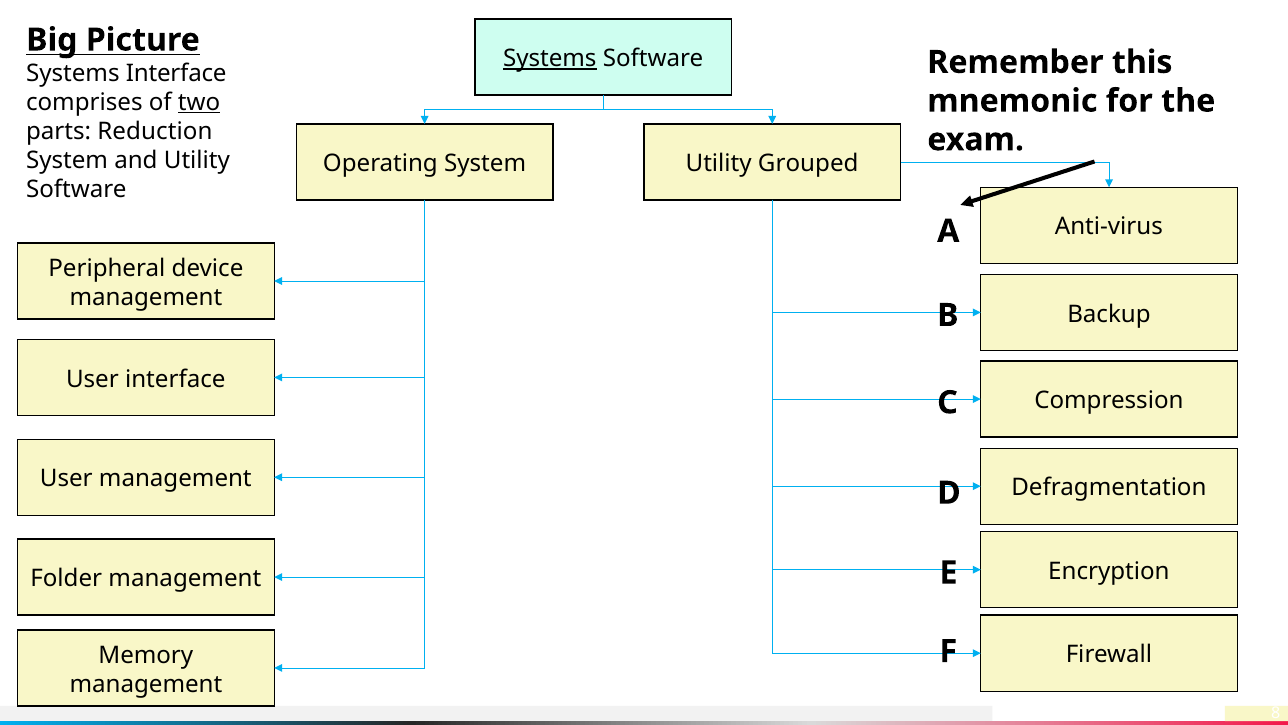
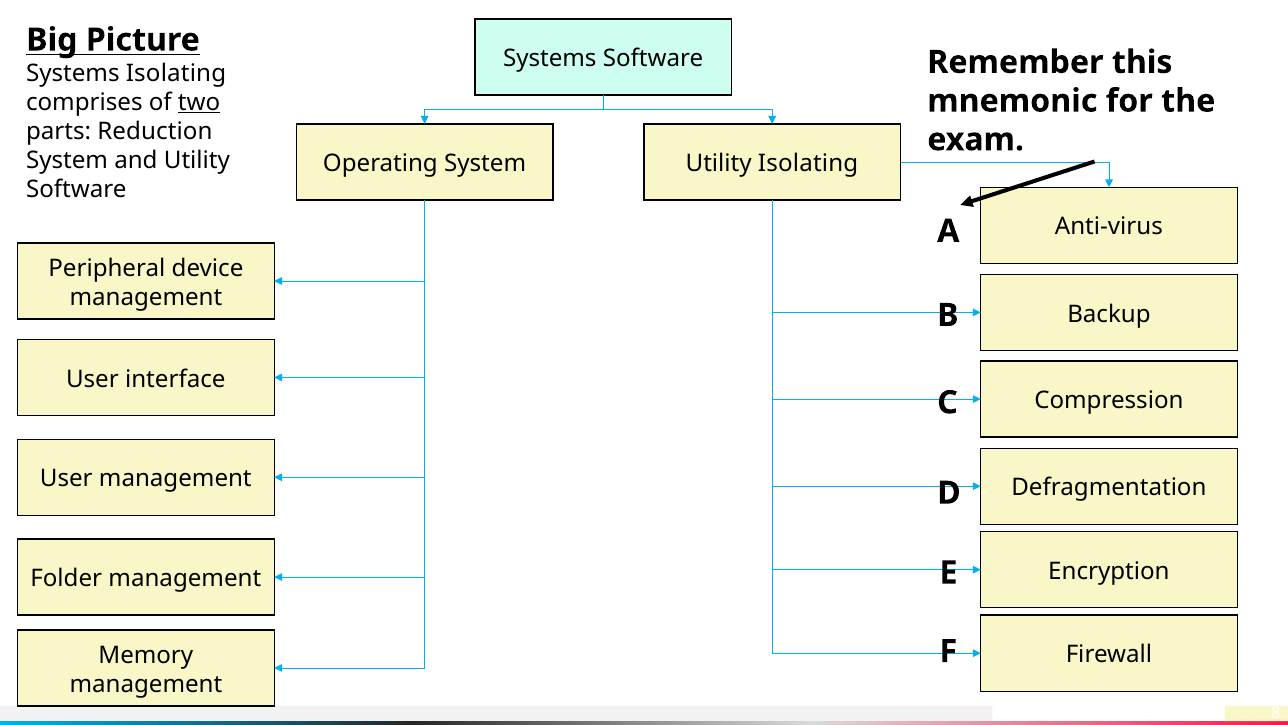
Systems underline: present -> none (550, 59)
Systems Interface: Interface -> Isolating (176, 73)
Utility Grouped: Grouped -> Isolating (808, 163)
